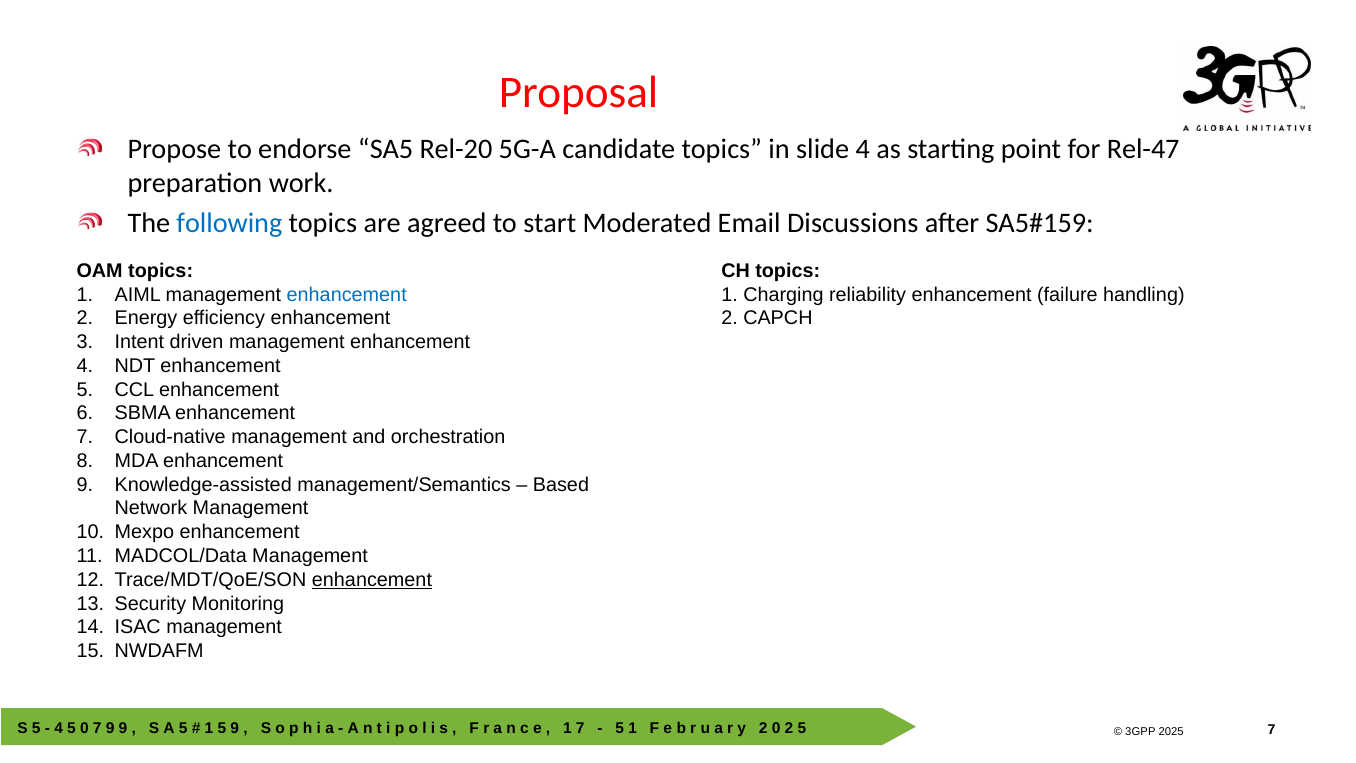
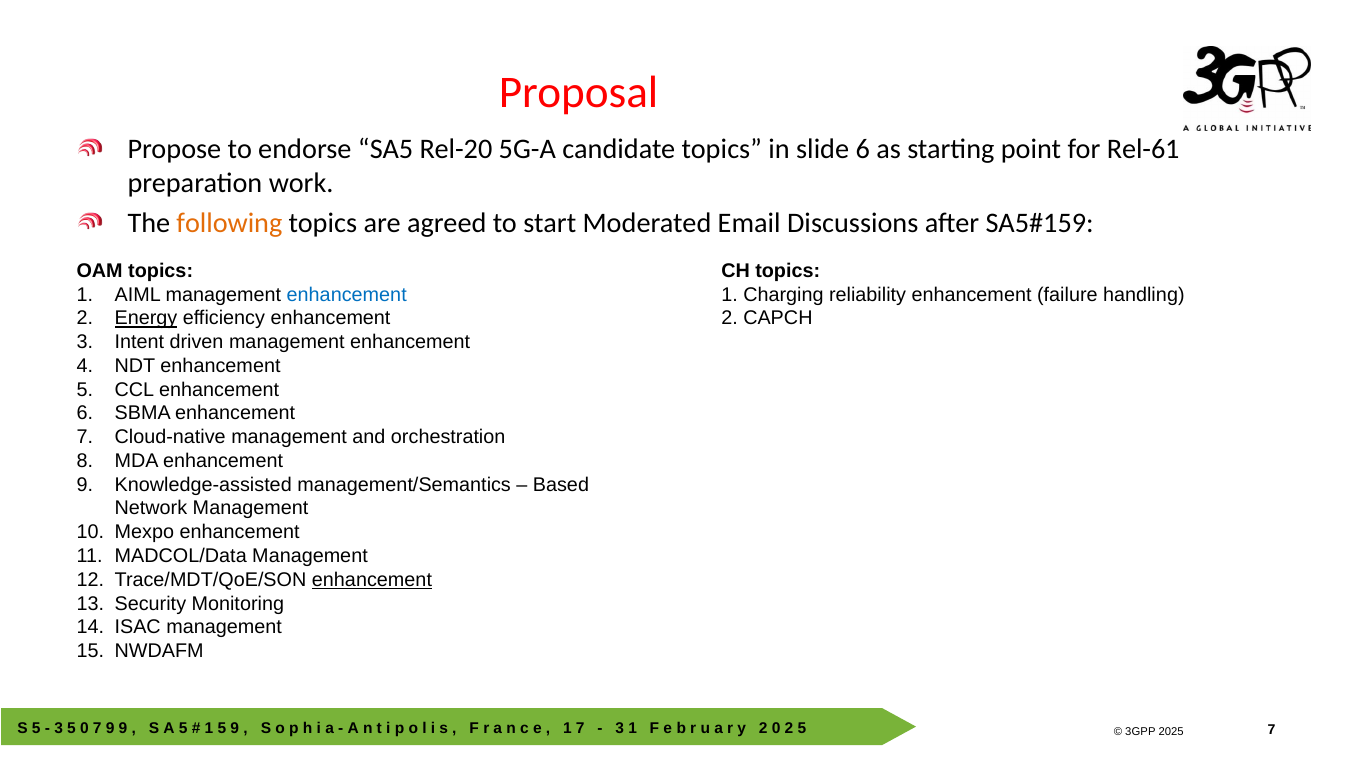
slide 4: 4 -> 6 (863, 150)
Rel-47: Rel-47 -> Rel-61 (1143, 150)
following colour: blue -> orange (229, 223)
Energy underline: none -> present (146, 318)
4: 4 -> 3 (59, 728)
5: 5 -> 3 (620, 728)
